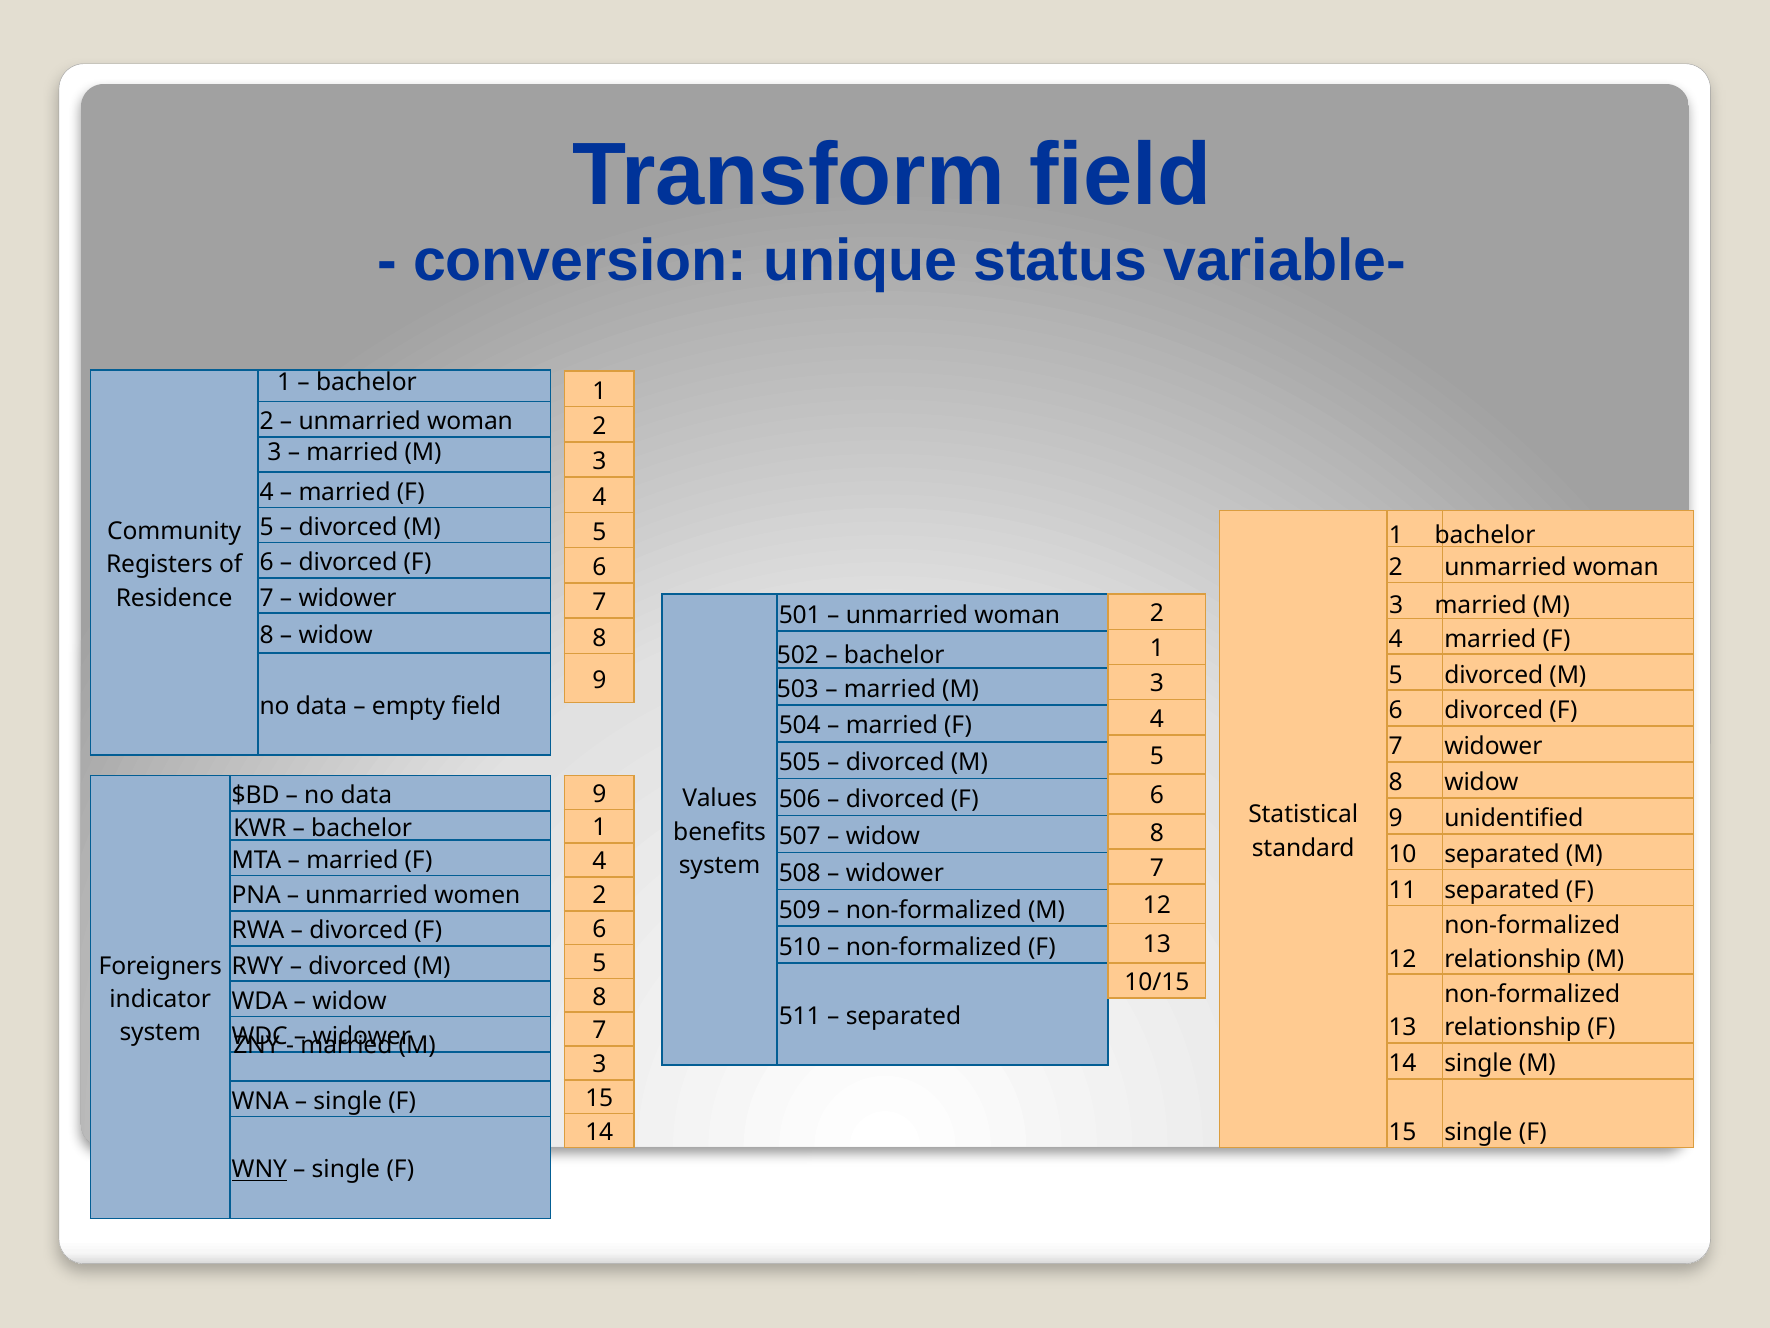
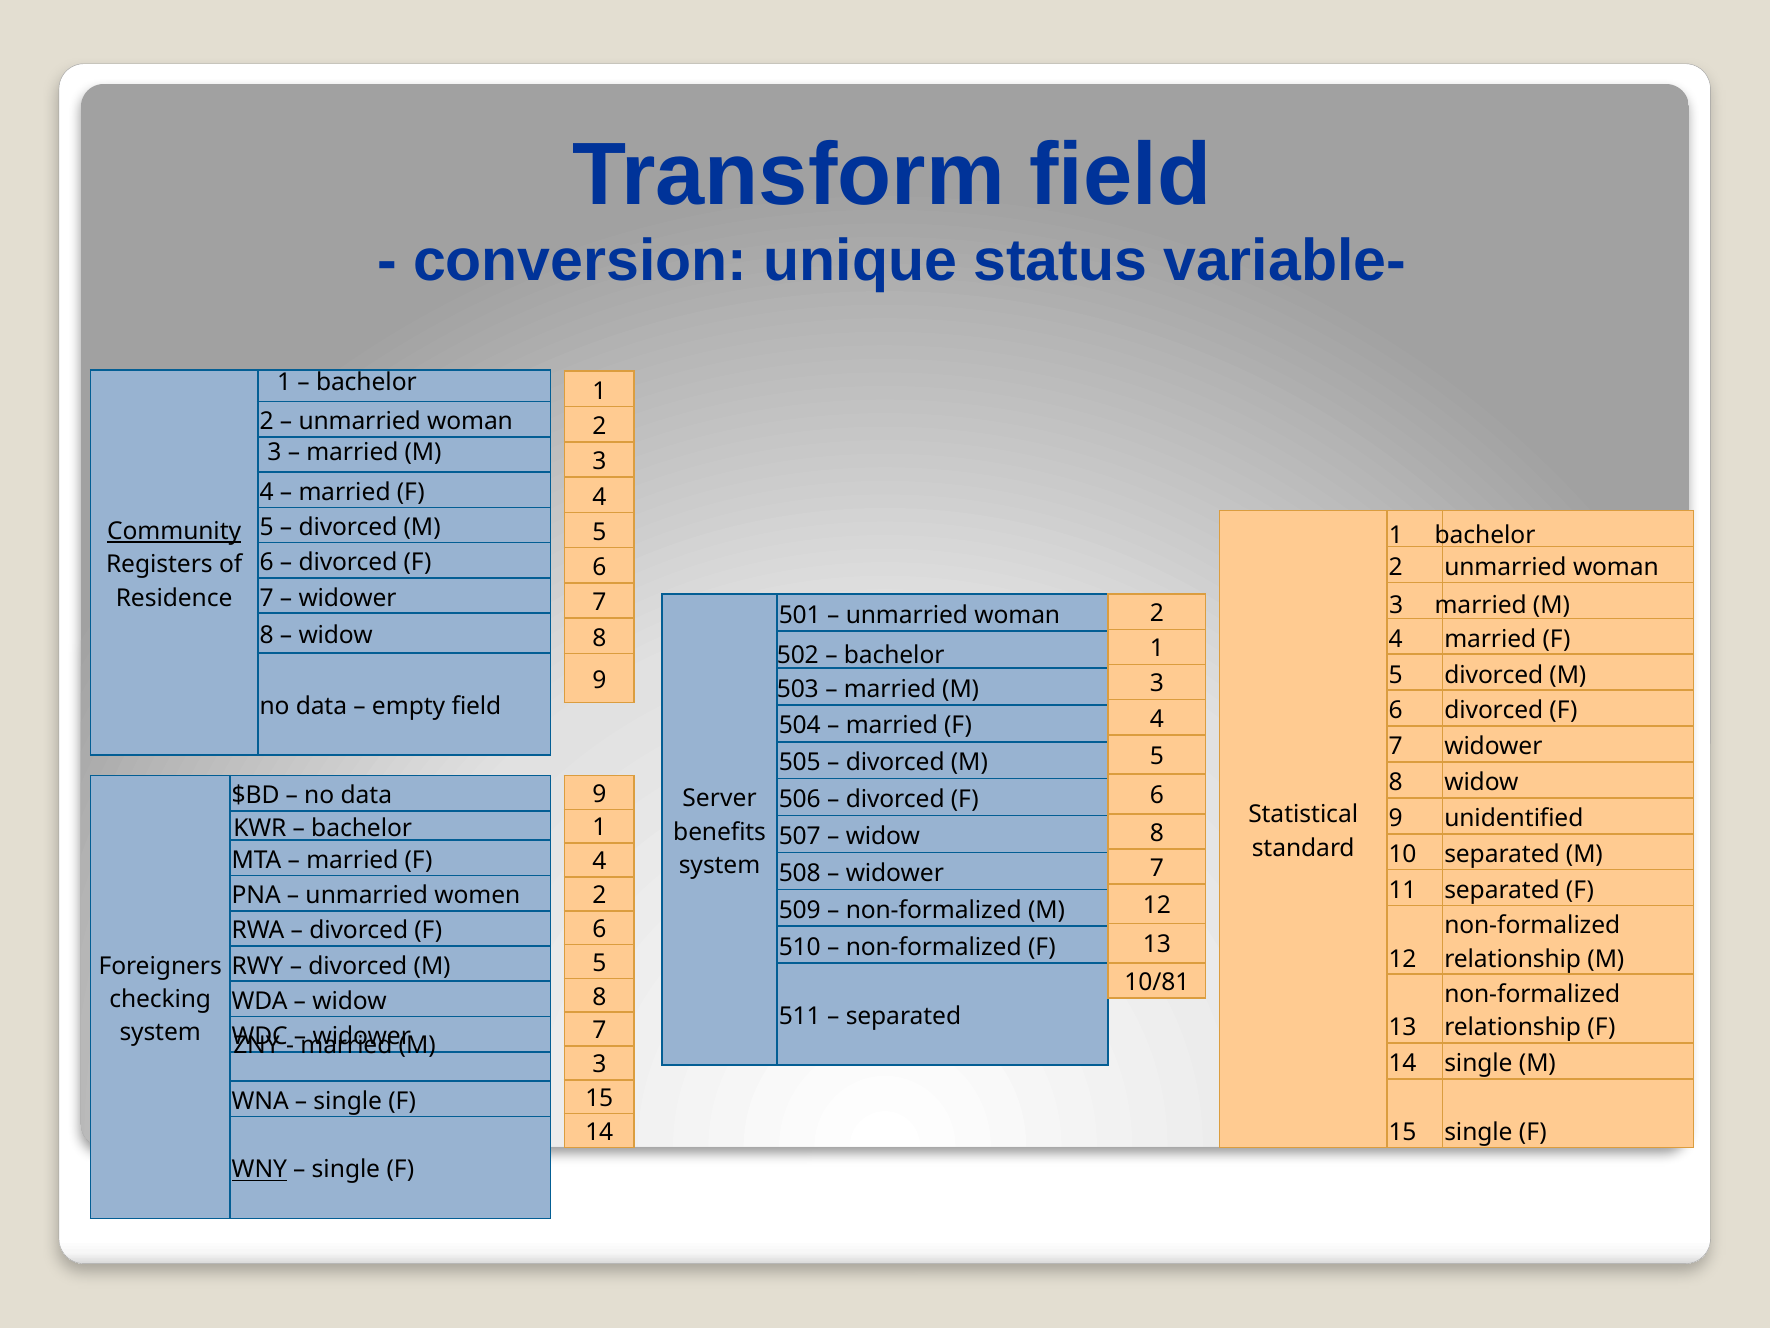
Community underline: none -> present (174, 531)
Values: Values -> Server (720, 798)
10/15: 10/15 -> 10/81 (1157, 982)
indicator: indicator -> checking (160, 999)
